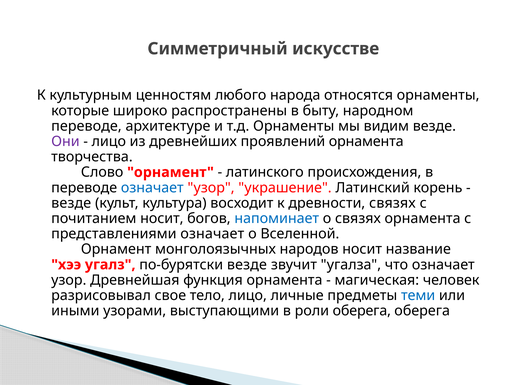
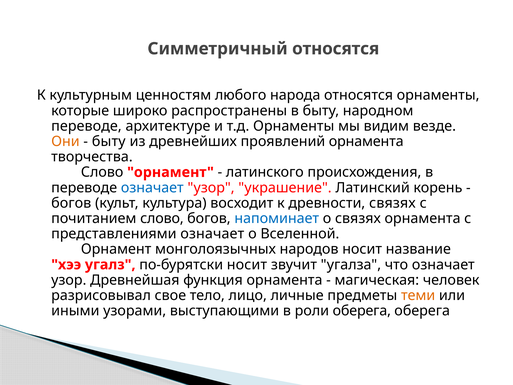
Симметричный искусстве: искусстве -> относятся (336, 49)
Они colour: purple -> orange (65, 141)
лицо: лицо -> быту (109, 141)
везде: везде -> богов (71, 203)
почитанием носит: носит -> слово (162, 218)
по-бурятски везде: везде -> носит (247, 264)
теми colour: blue -> orange (418, 295)
